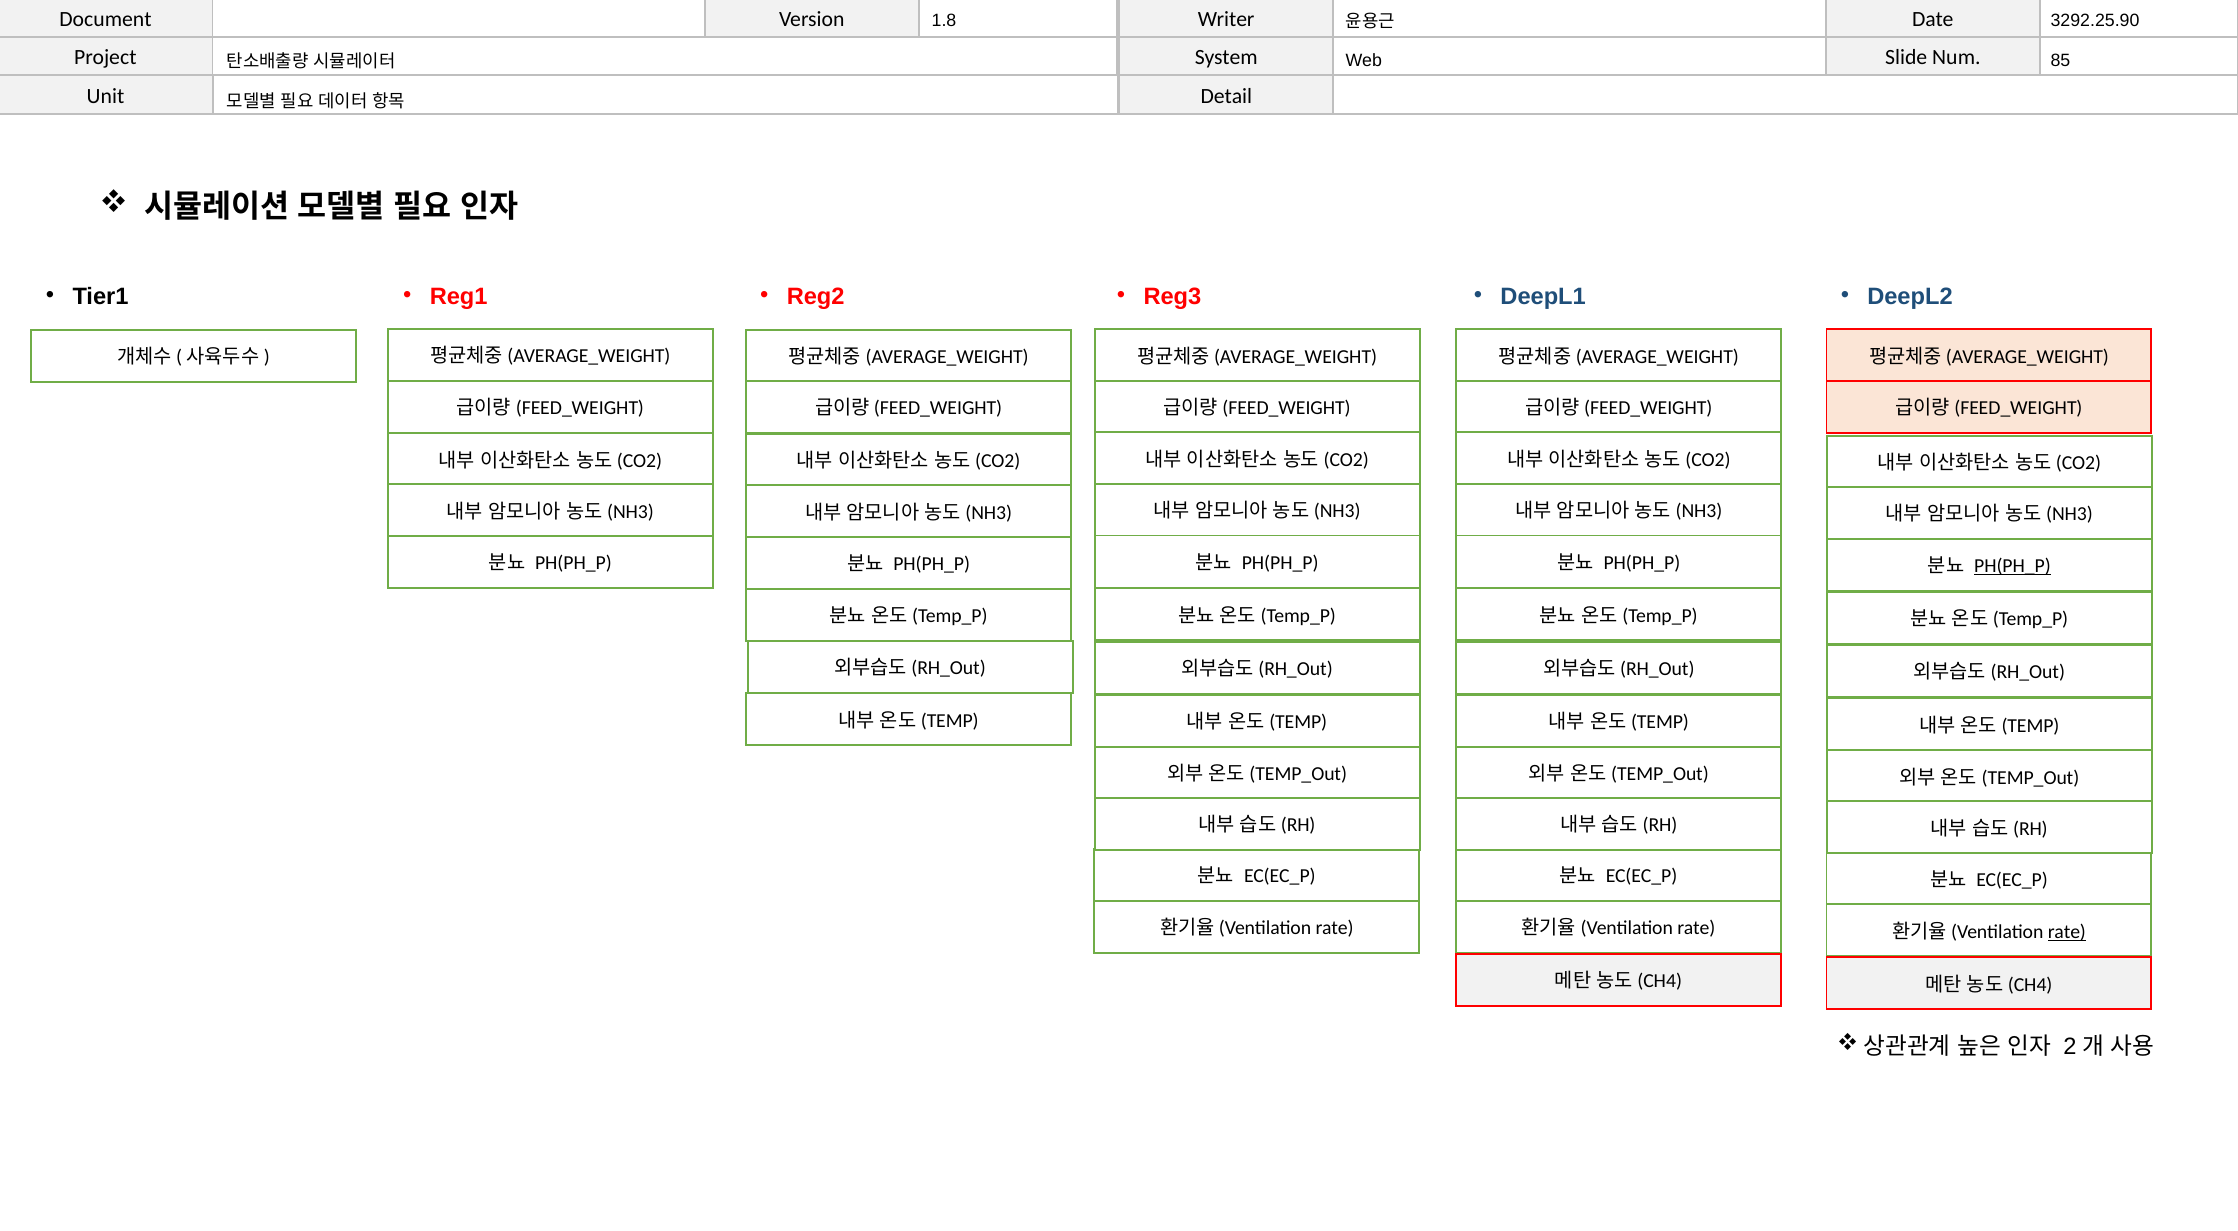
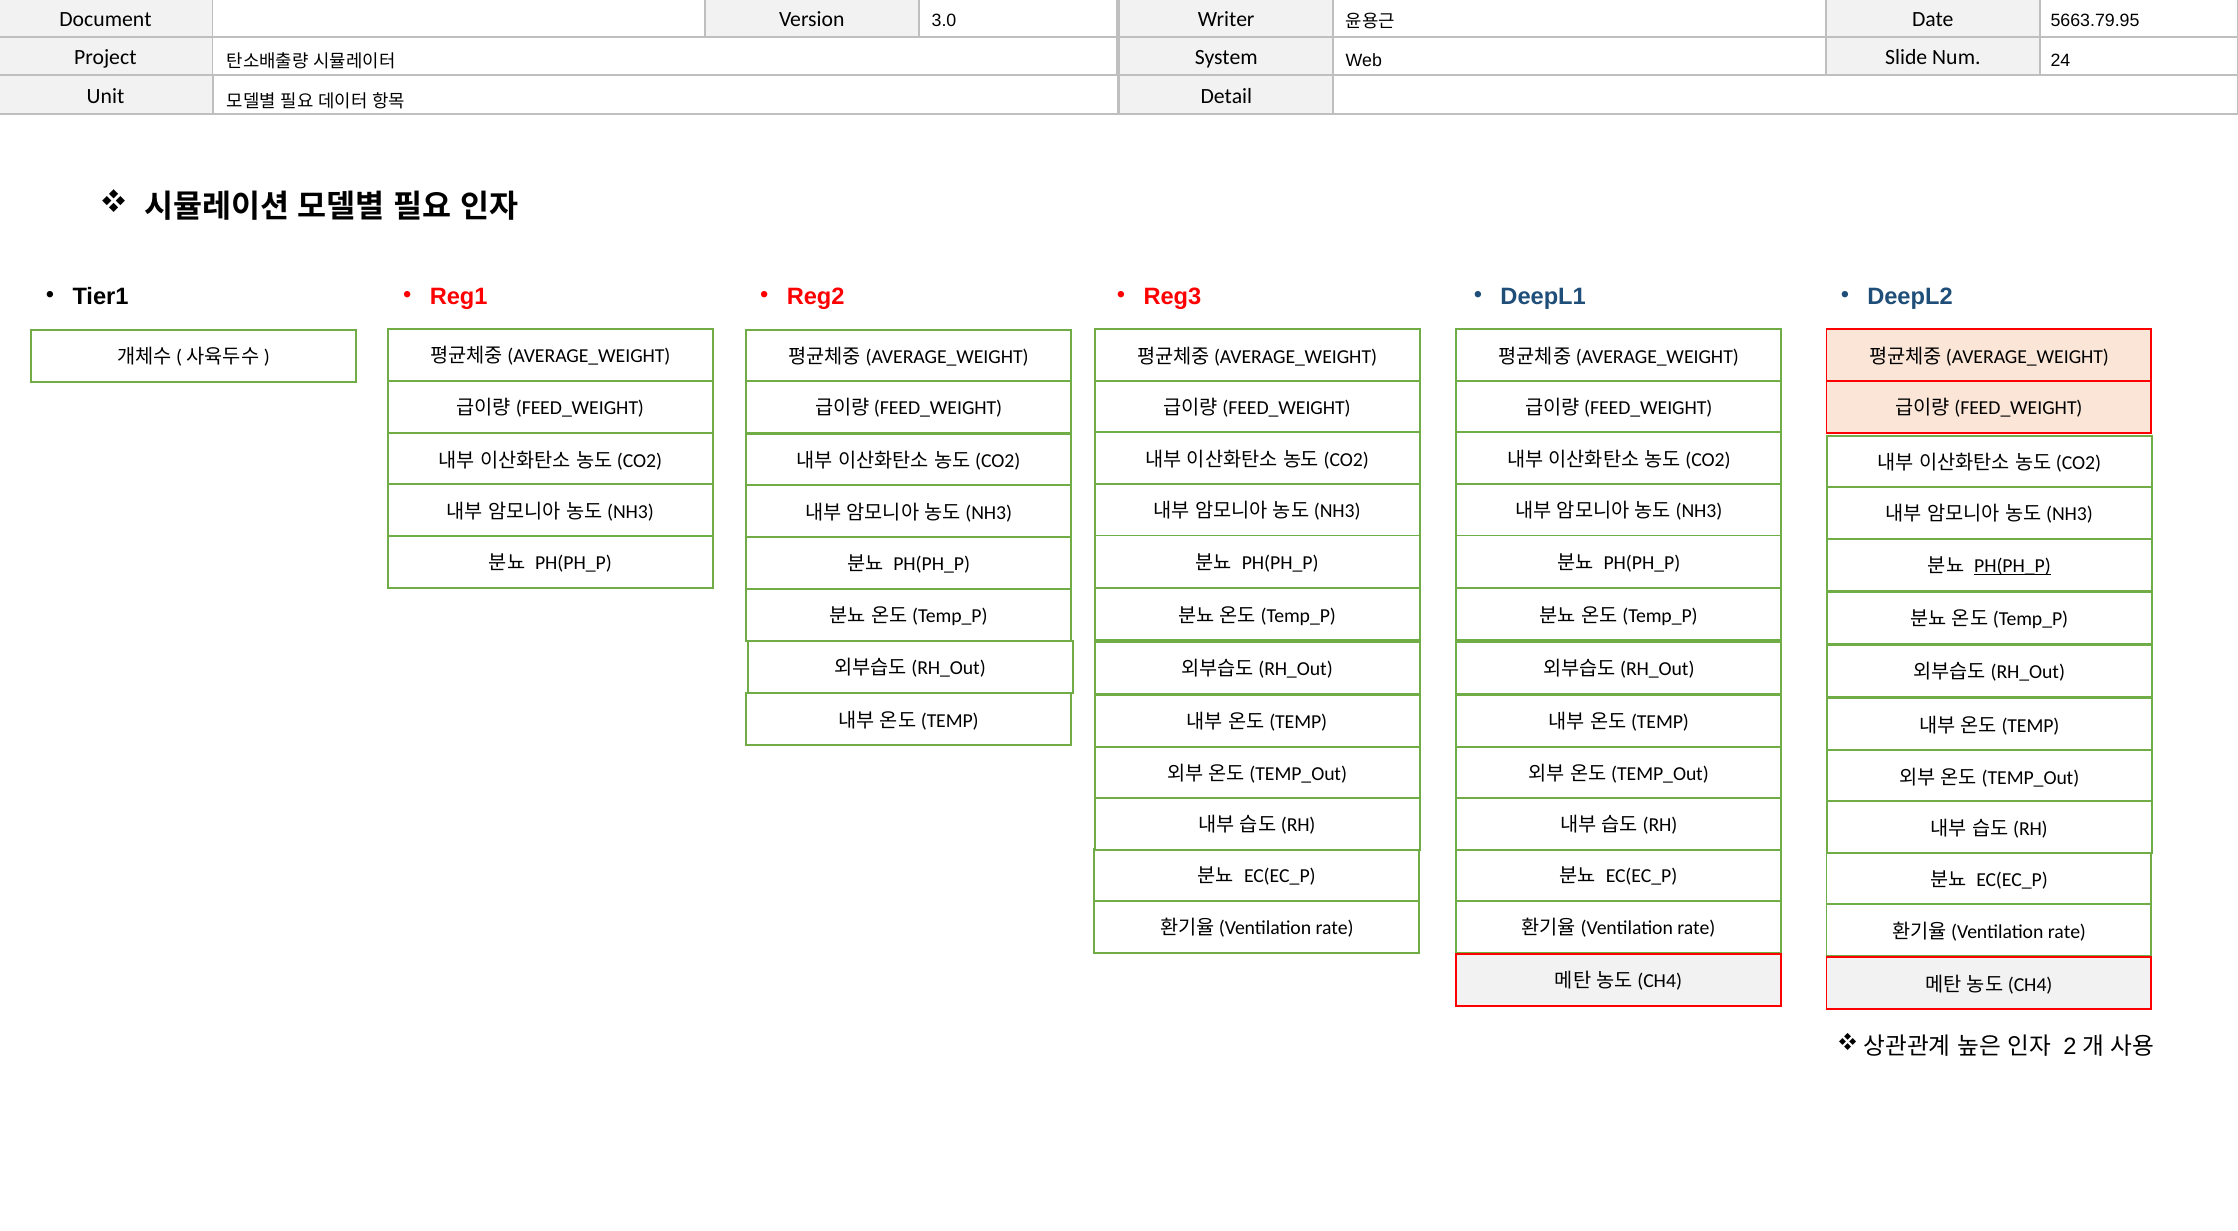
1.8: 1.8 -> 3.0 (944, 20)
3292.25.90: 3292.25.90 -> 5663.79.95 (2095, 20)
85: 85 -> 24 (2060, 60)
rate underline: present -> none (2067, 932)
